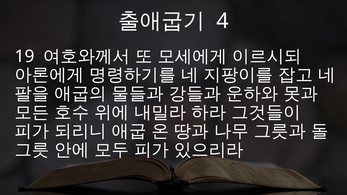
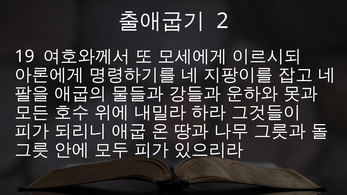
4: 4 -> 2 (223, 21)
